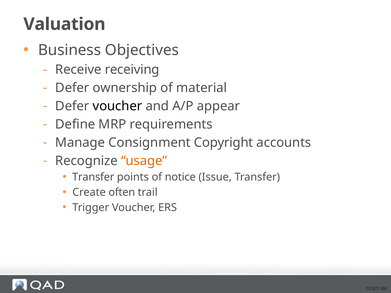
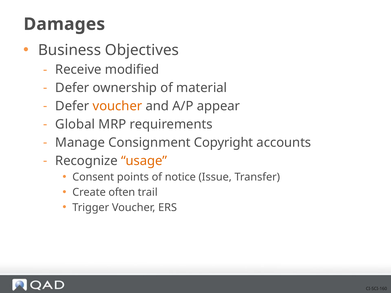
Valuation: Valuation -> Damages (64, 24)
receiving: receiving -> modified (132, 70)
voucher colour: black -> orange (117, 106)
Define: Define -> Global (75, 124)
Transfer: Transfer -> Consent (93, 177)
